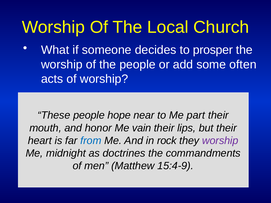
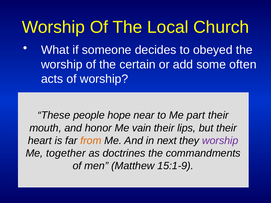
prosper: prosper -> obeyed (213, 50)
the people: people -> certain (138, 65)
from colour: blue -> orange (91, 141)
rock: rock -> next (167, 141)
midnight: midnight -> together (66, 153)
15:4-9: 15:4-9 -> 15:1-9 (176, 166)
